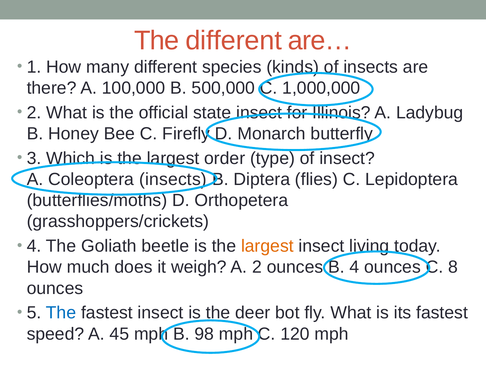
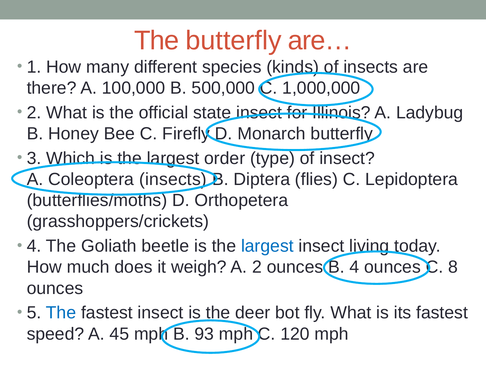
The different: different -> butterfly (234, 40)
largest colour: orange -> blue (267, 246)
98: 98 -> 93 (204, 333)
